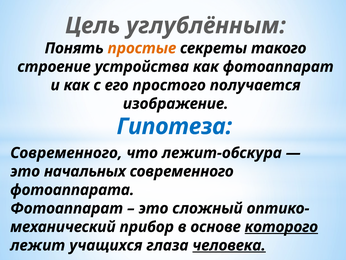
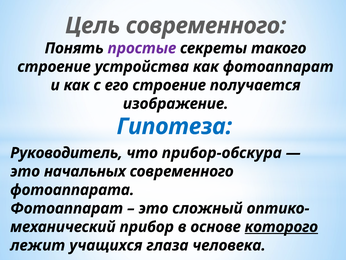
Цель углублённым: углублённым -> современного (206, 26)
простые colour: orange -> purple (142, 48)
его простого: простого -> строение (169, 85)
Современного: Современного -> Руководитель (66, 153)
лежит-обскура: лежит-обскура -> прибор-обскура (222, 153)
человека underline: present -> none (229, 245)
